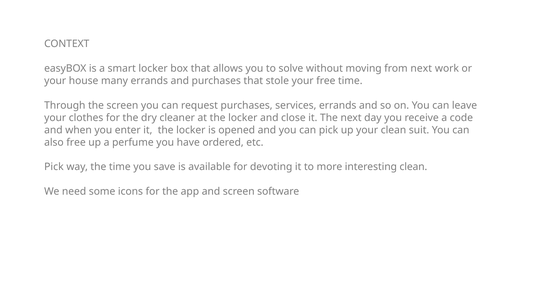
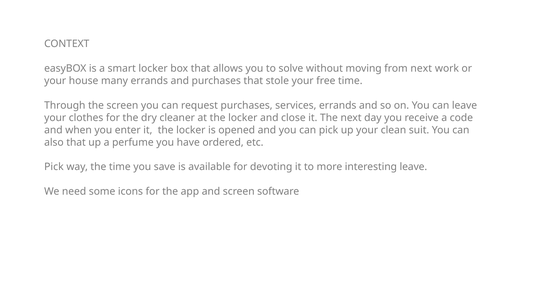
also free: free -> that (76, 142)
interesting clean: clean -> leave (413, 167)
